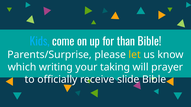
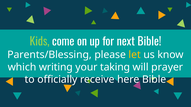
Kids colour: light blue -> light green (40, 42)
than: than -> next (126, 42)
Parents/Surprise: Parents/Surprise -> Parents/Blessing (50, 55)
slide: slide -> here (128, 80)
